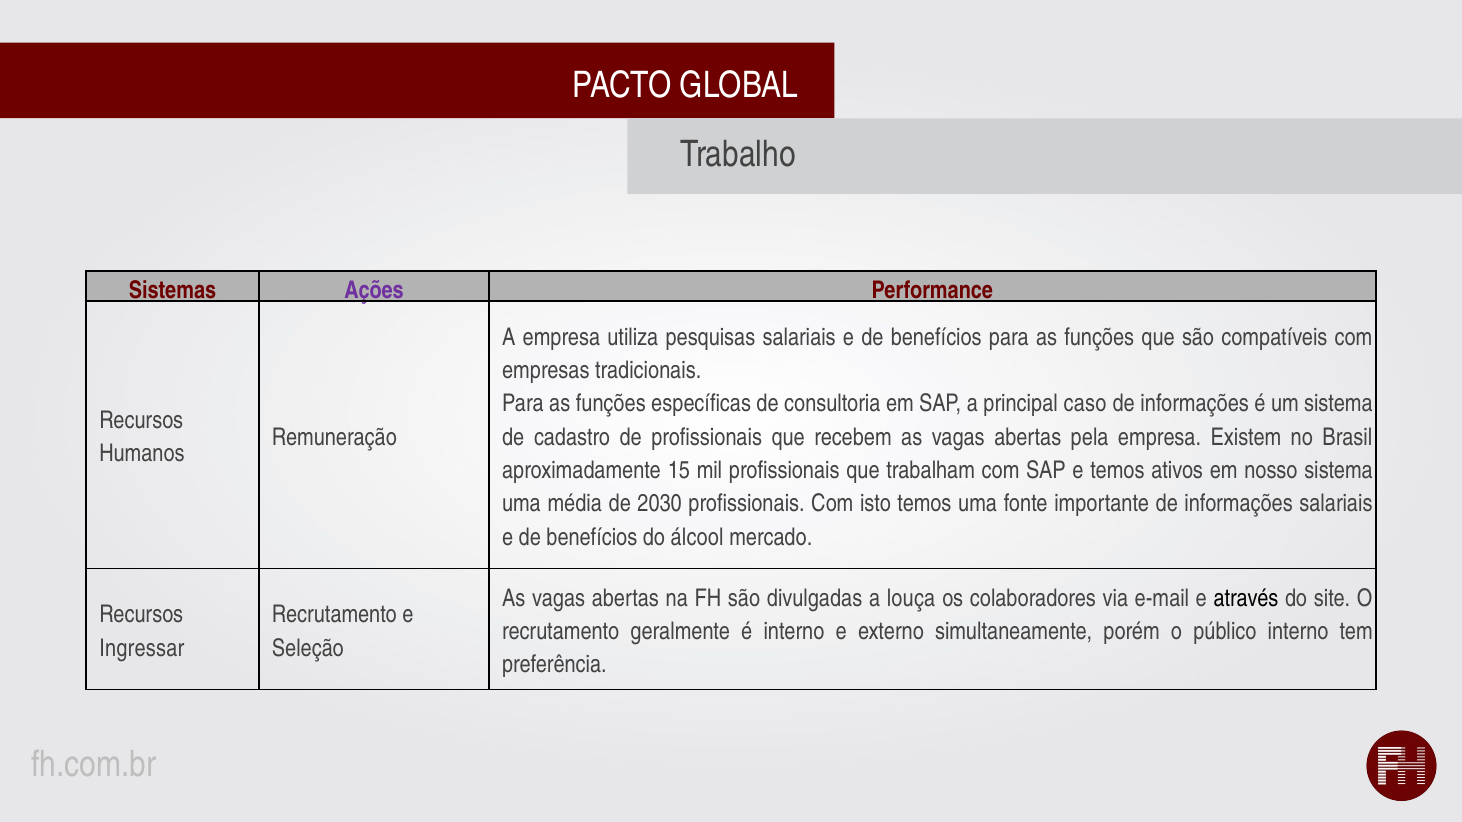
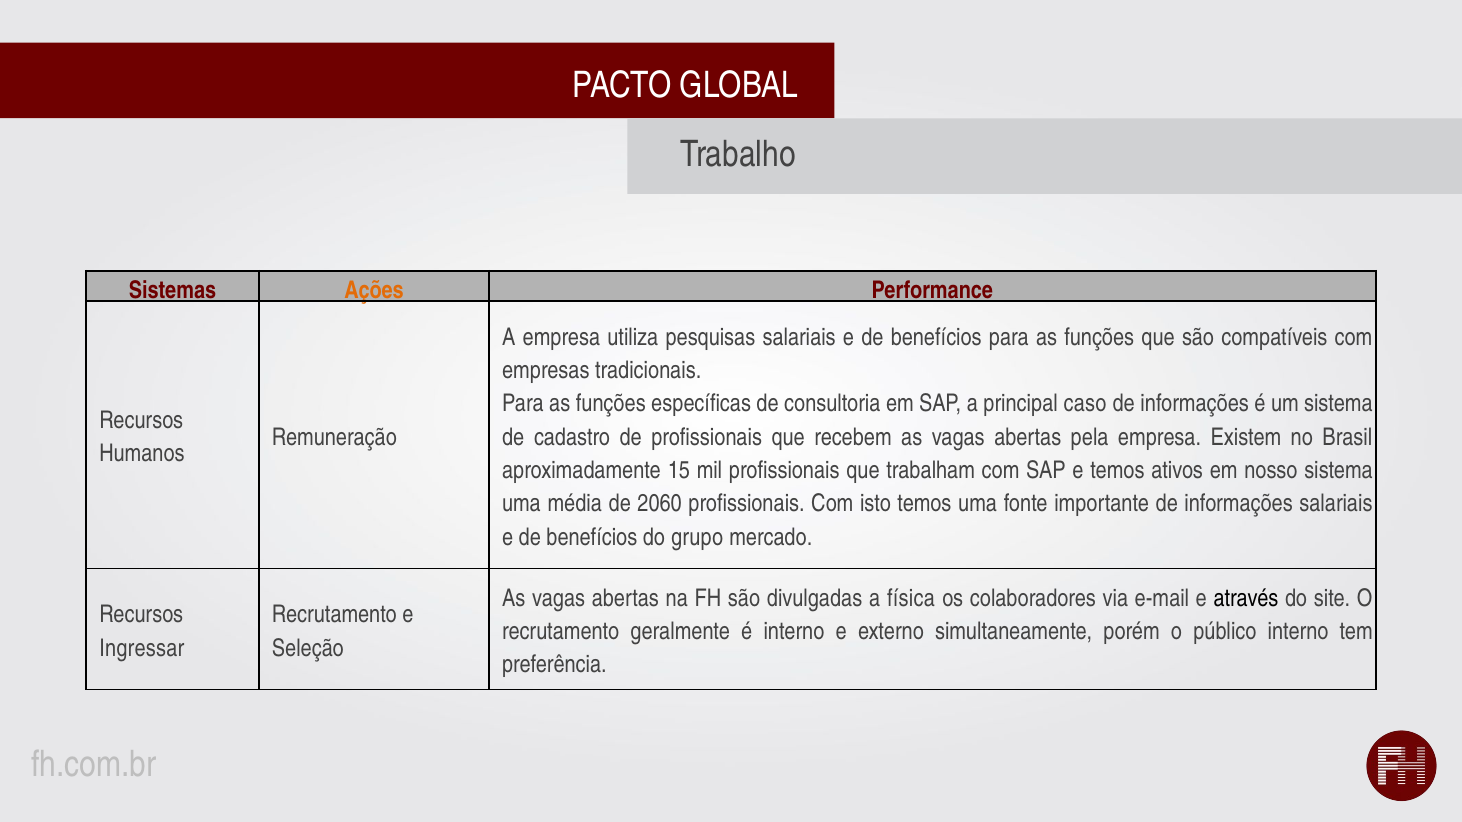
Ações colour: purple -> orange (374, 291)
2030: 2030 -> 2060 (660, 504)
álcool: álcool -> grupo (697, 538)
louça: louça -> física (911, 598)
